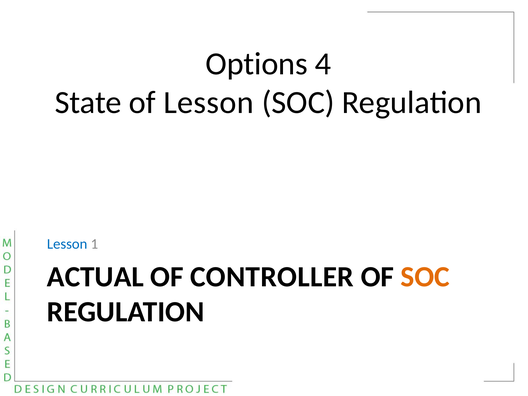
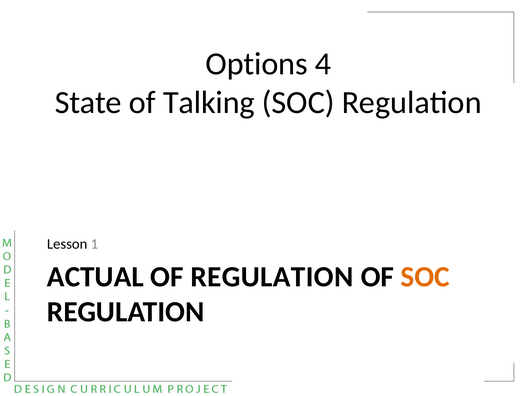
of Lesson: Lesson -> Talking (209, 102)
Lesson colour: blue -> black (67, 244)
OF CONTROLLER: CONTROLLER -> REGULATION (272, 277)
